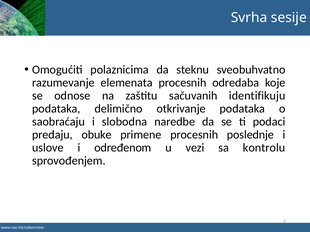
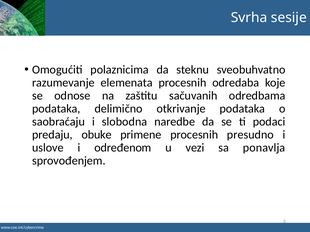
identifikuju: identifikuju -> odredbama (257, 96)
poslednje: poslednje -> presudno (250, 135)
kontrolu: kontrolu -> ponavlja (264, 148)
